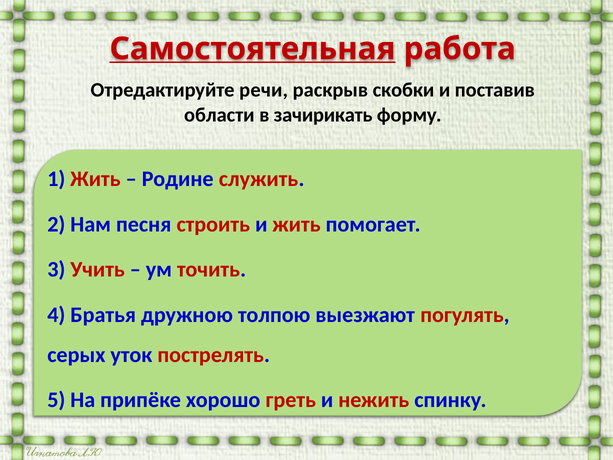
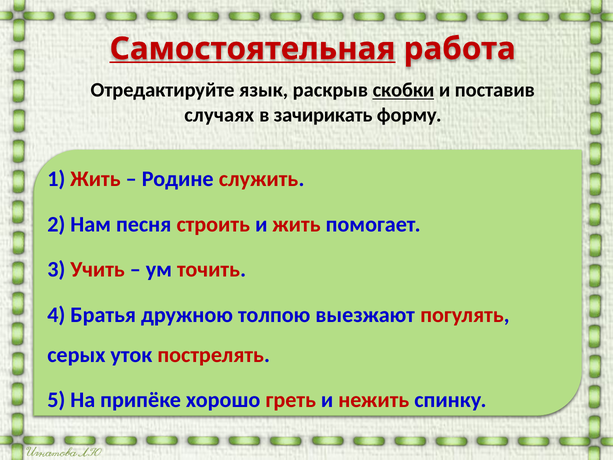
речи: речи -> язык (264, 90)
скобки underline: none -> present (403, 90)
области: области -> случаях (219, 115)
